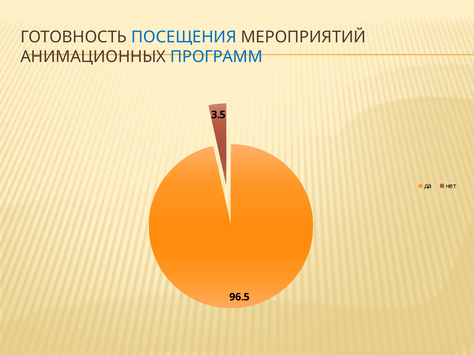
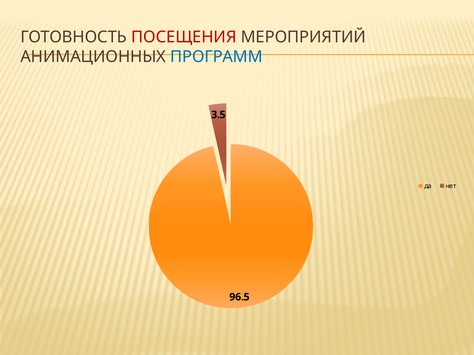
ПОСЕЩЕНИЯ colour: blue -> red (184, 37)
